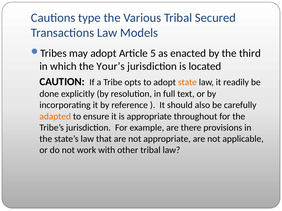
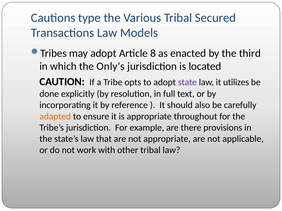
5: 5 -> 8 (153, 53)
Your’s: Your’s -> Only’s (111, 67)
state colour: orange -> purple (187, 82)
readily: readily -> utilizes (236, 82)
